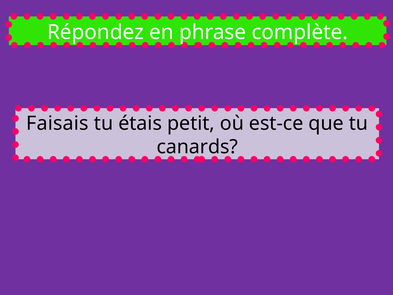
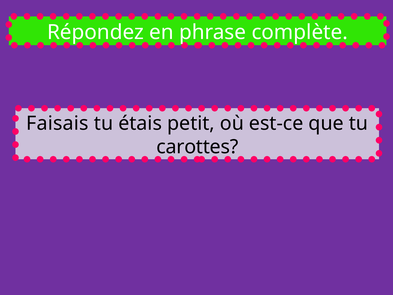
canards: canards -> carottes (197, 147)
